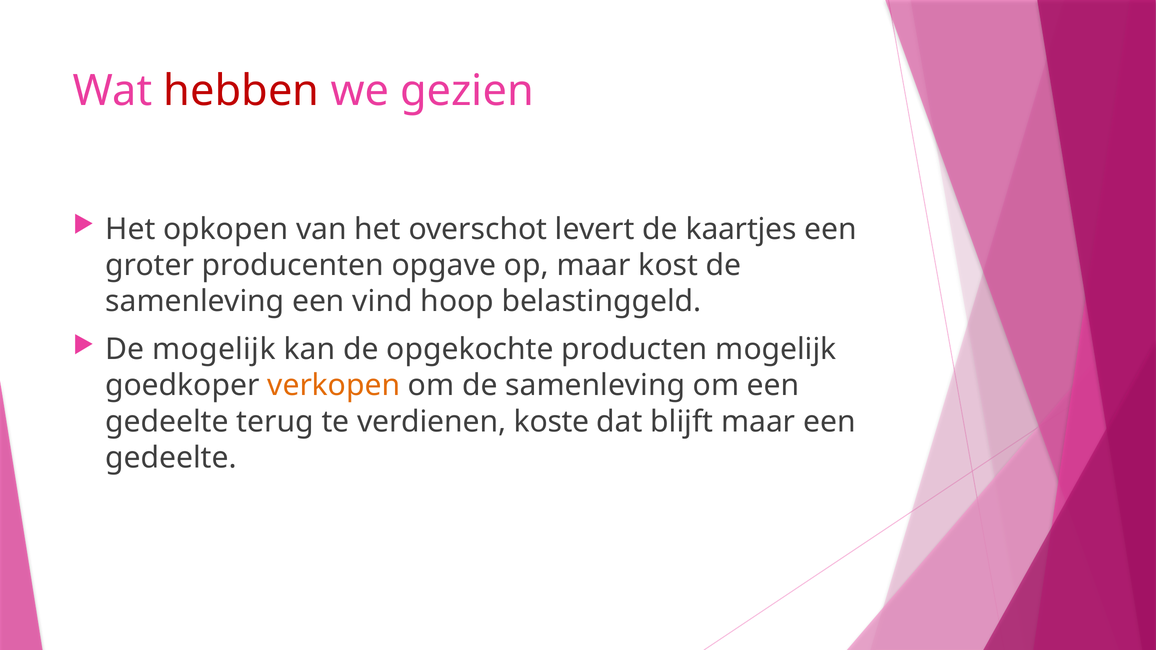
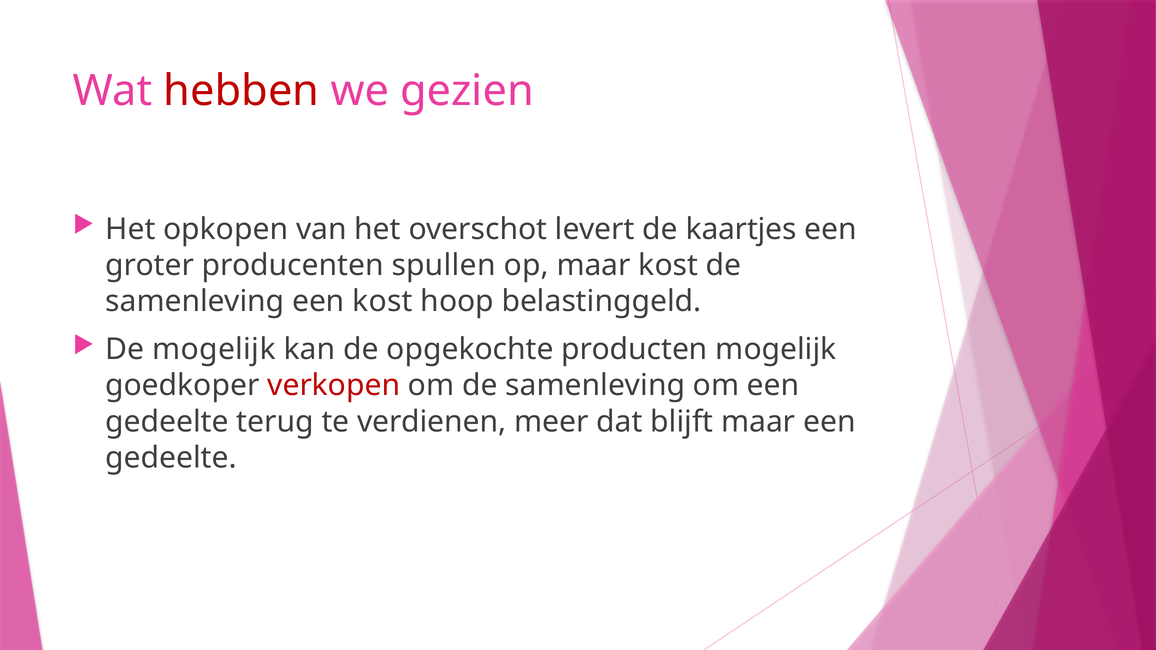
opgave: opgave -> spullen (444, 265)
een vind: vind -> kost (382, 301)
verkopen colour: orange -> red (334, 386)
koste: koste -> meer (551, 422)
